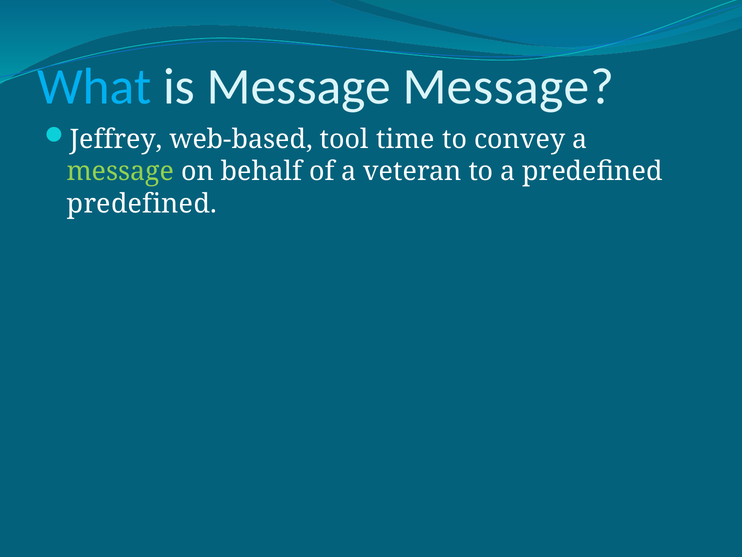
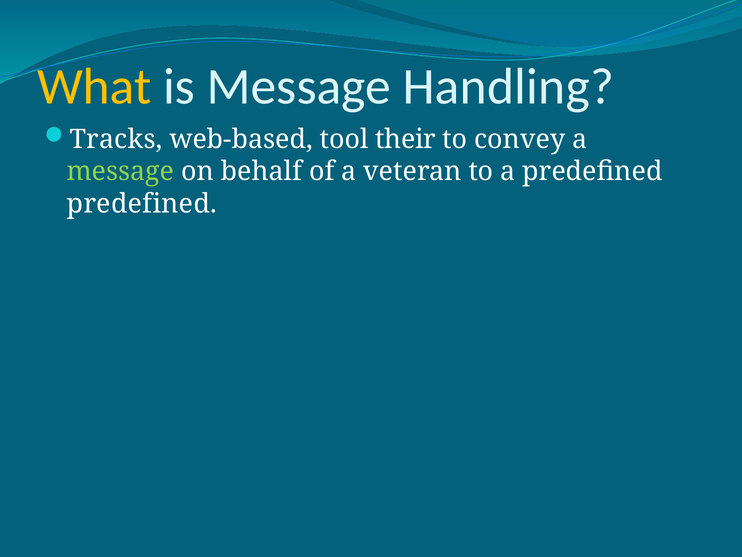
What colour: light blue -> yellow (94, 87)
Message Message: Message -> Handling (508, 87)
Jeffrey: Jeffrey -> Tracks (116, 139)
time: time -> their (406, 139)
